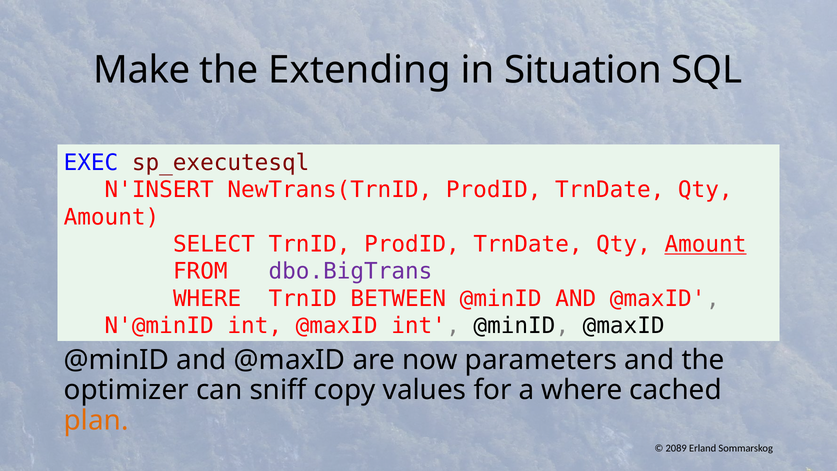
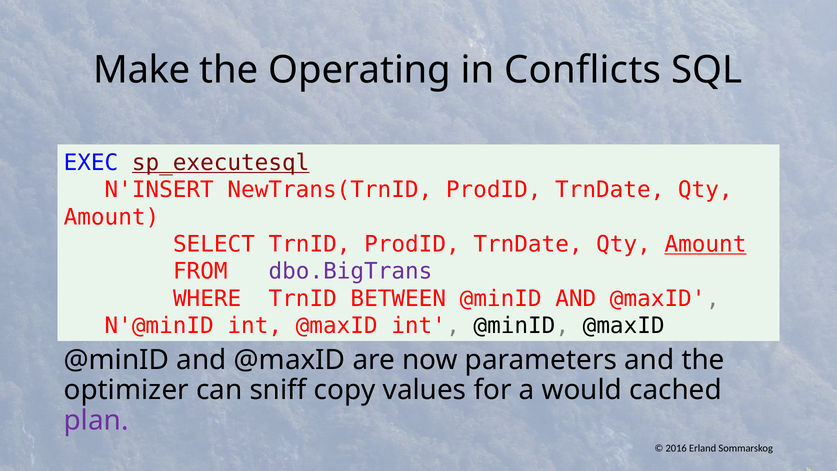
Extending: Extending -> Operating (360, 70)
Situation: Situation -> Conflicts (583, 70)
sp_executesql underline: none -> present (221, 163)
a where: where -> would (582, 390)
plan colour: orange -> purple (96, 420)
2089: 2089 -> 2016 (676, 448)
